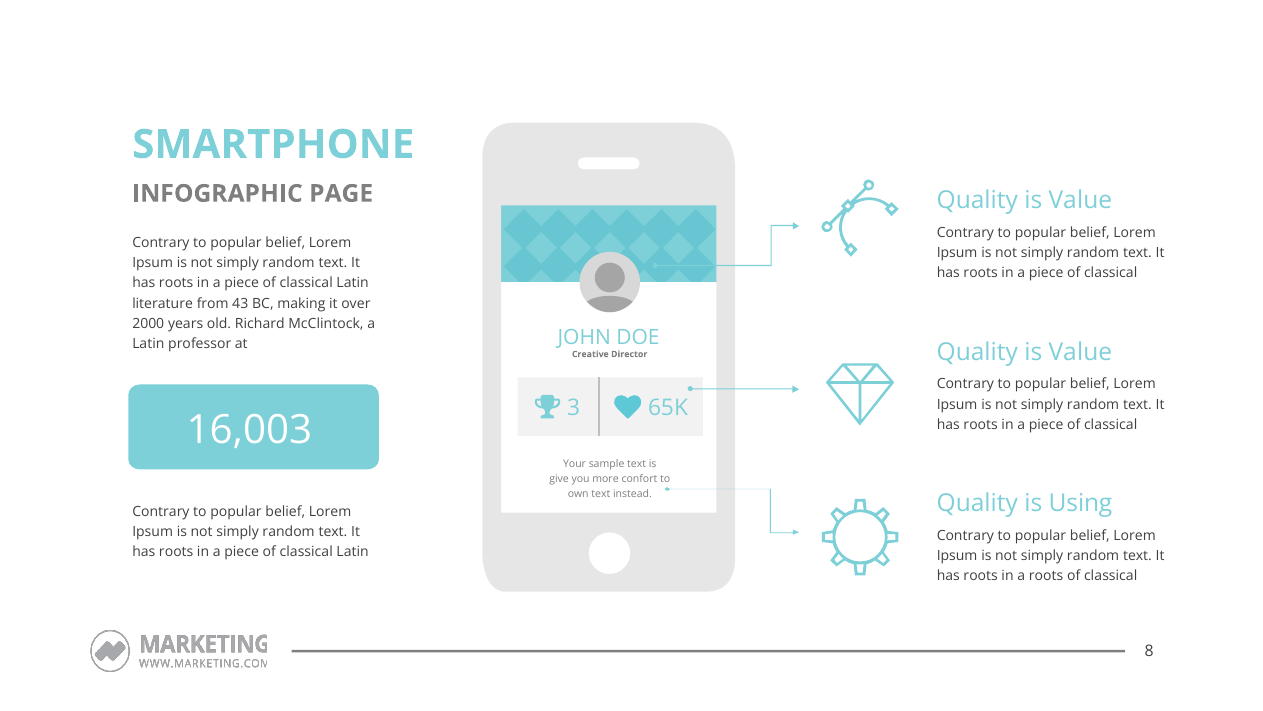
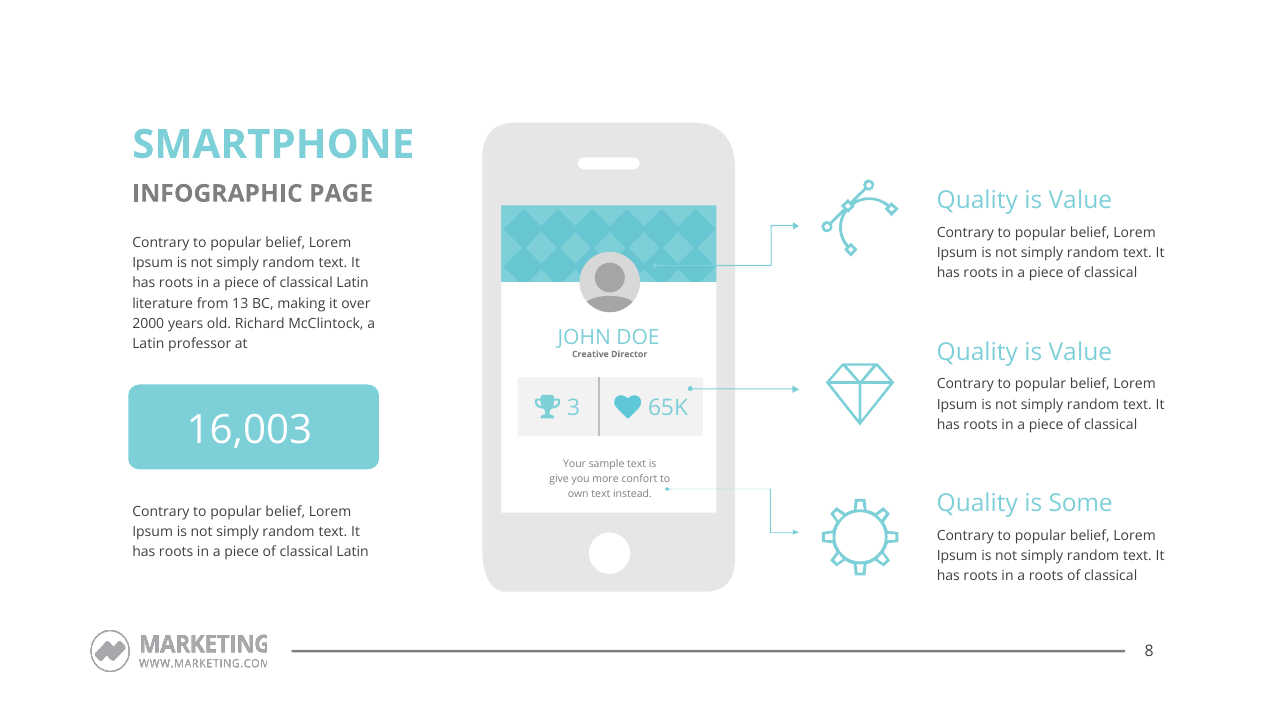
43: 43 -> 13 (240, 303)
Using: Using -> Some (1081, 503)
